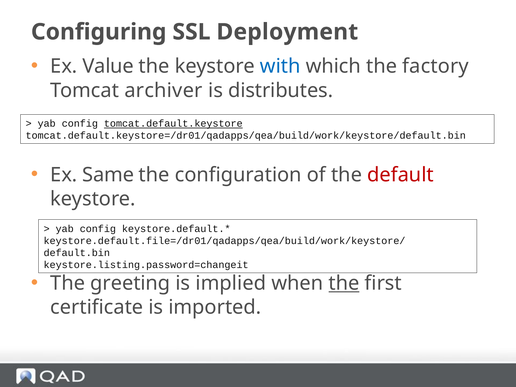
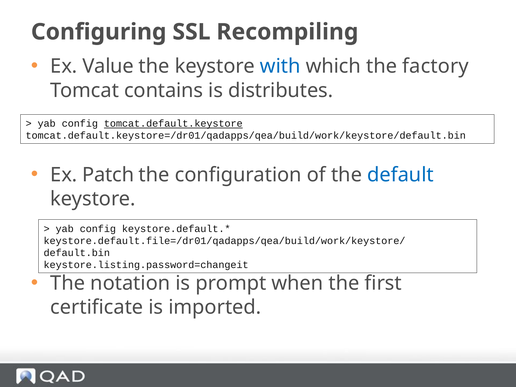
Deployment: Deployment -> Recompiling (287, 32)
archiver: archiver -> contains (164, 90)
Same: Same -> Patch (108, 175)
default colour: red -> blue (400, 175)
greeting: greeting -> notation (130, 283)
implied: implied -> prompt (231, 283)
the underline: present -> none (344, 283)
